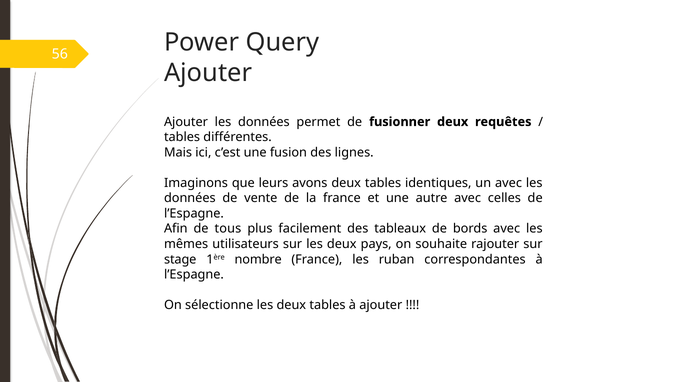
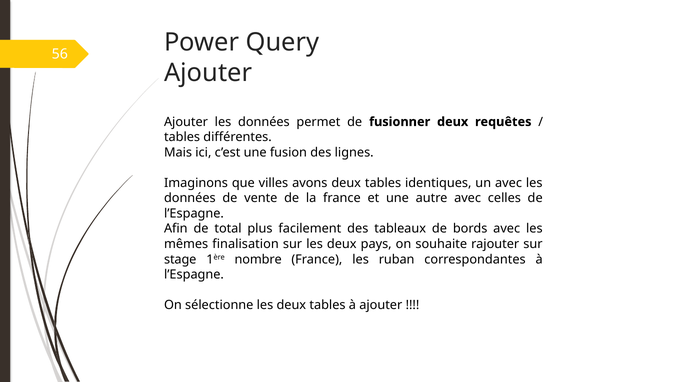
leurs: leurs -> villes (273, 183)
tous: tous -> total (228, 229)
utilisateurs: utilisateurs -> finalisation (246, 244)
